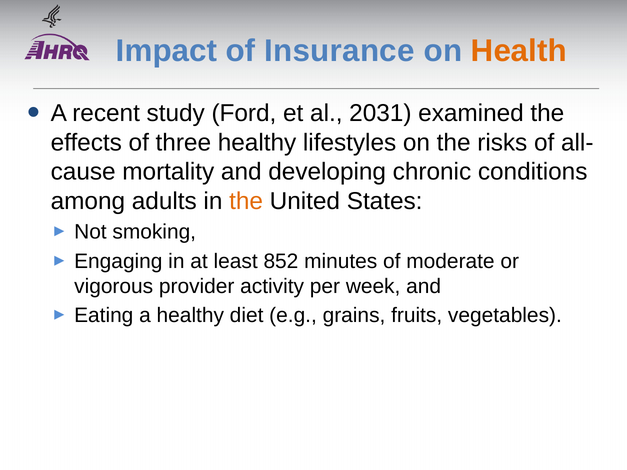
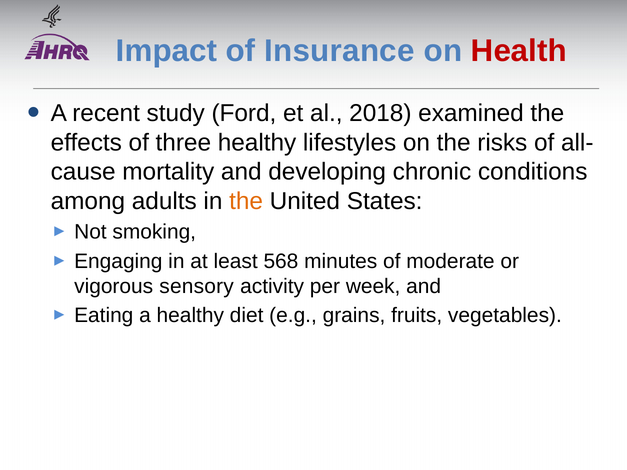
Health colour: orange -> red (519, 51)
2031: 2031 -> 2018 (380, 113)
852: 852 -> 568 (281, 261)
provider: provider -> sensory (197, 287)
